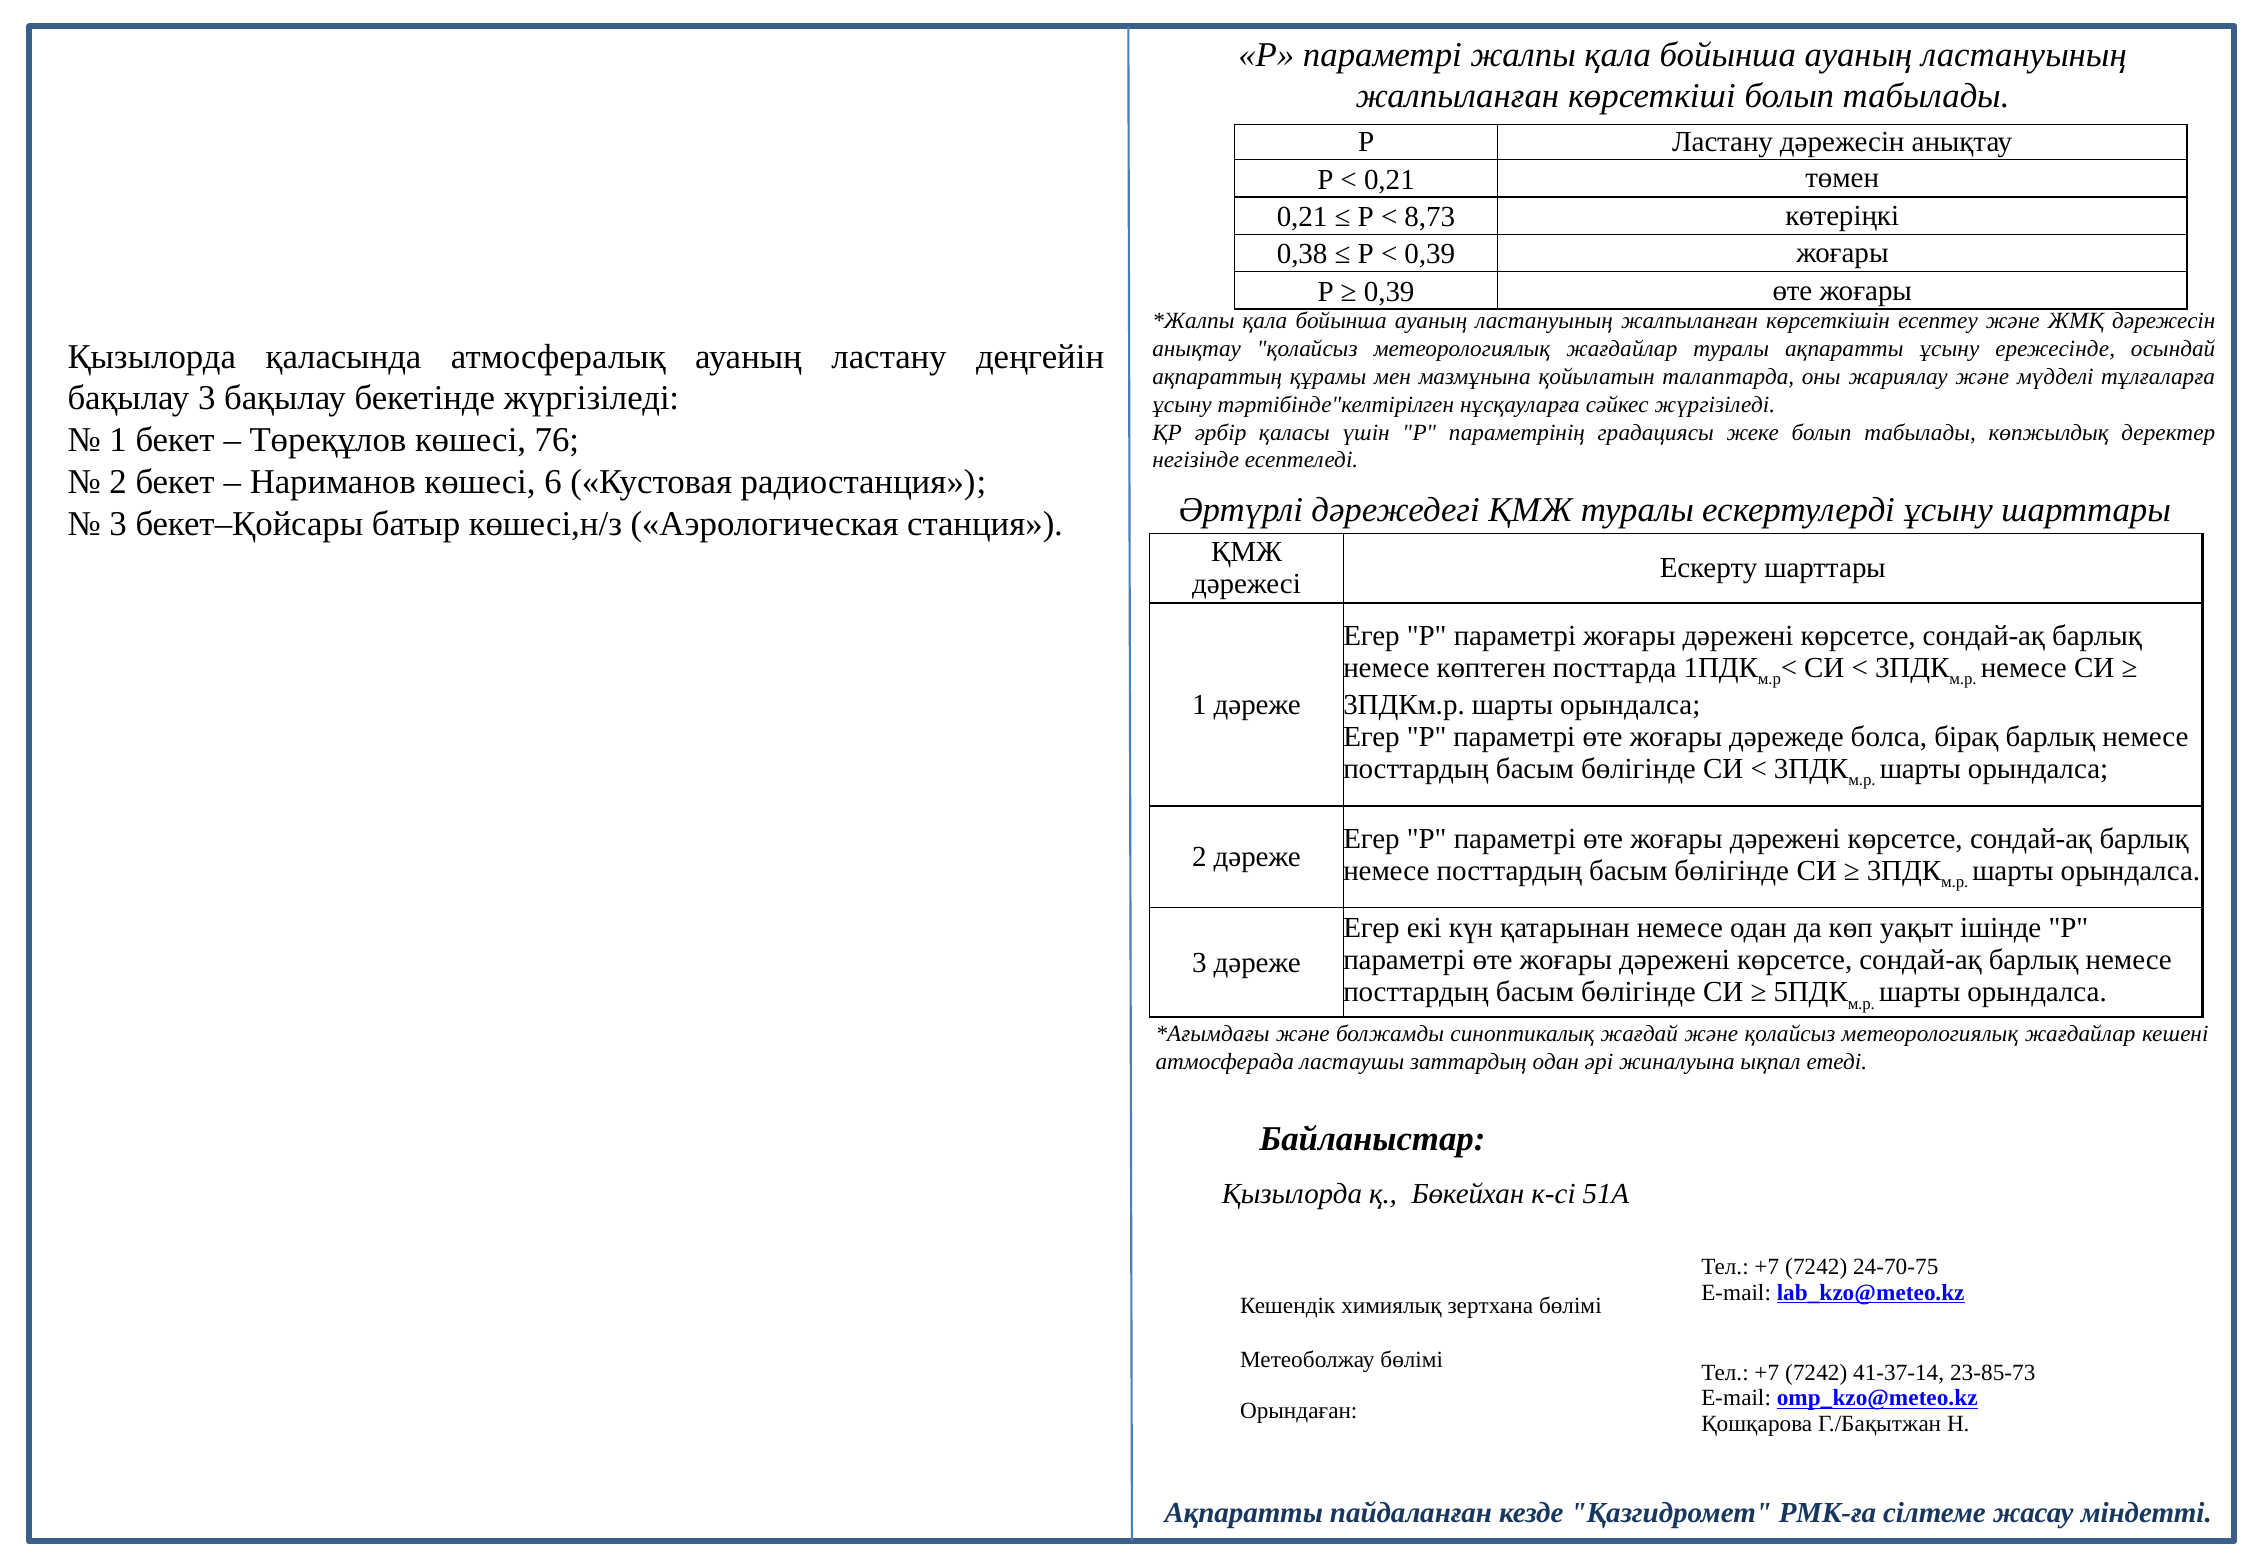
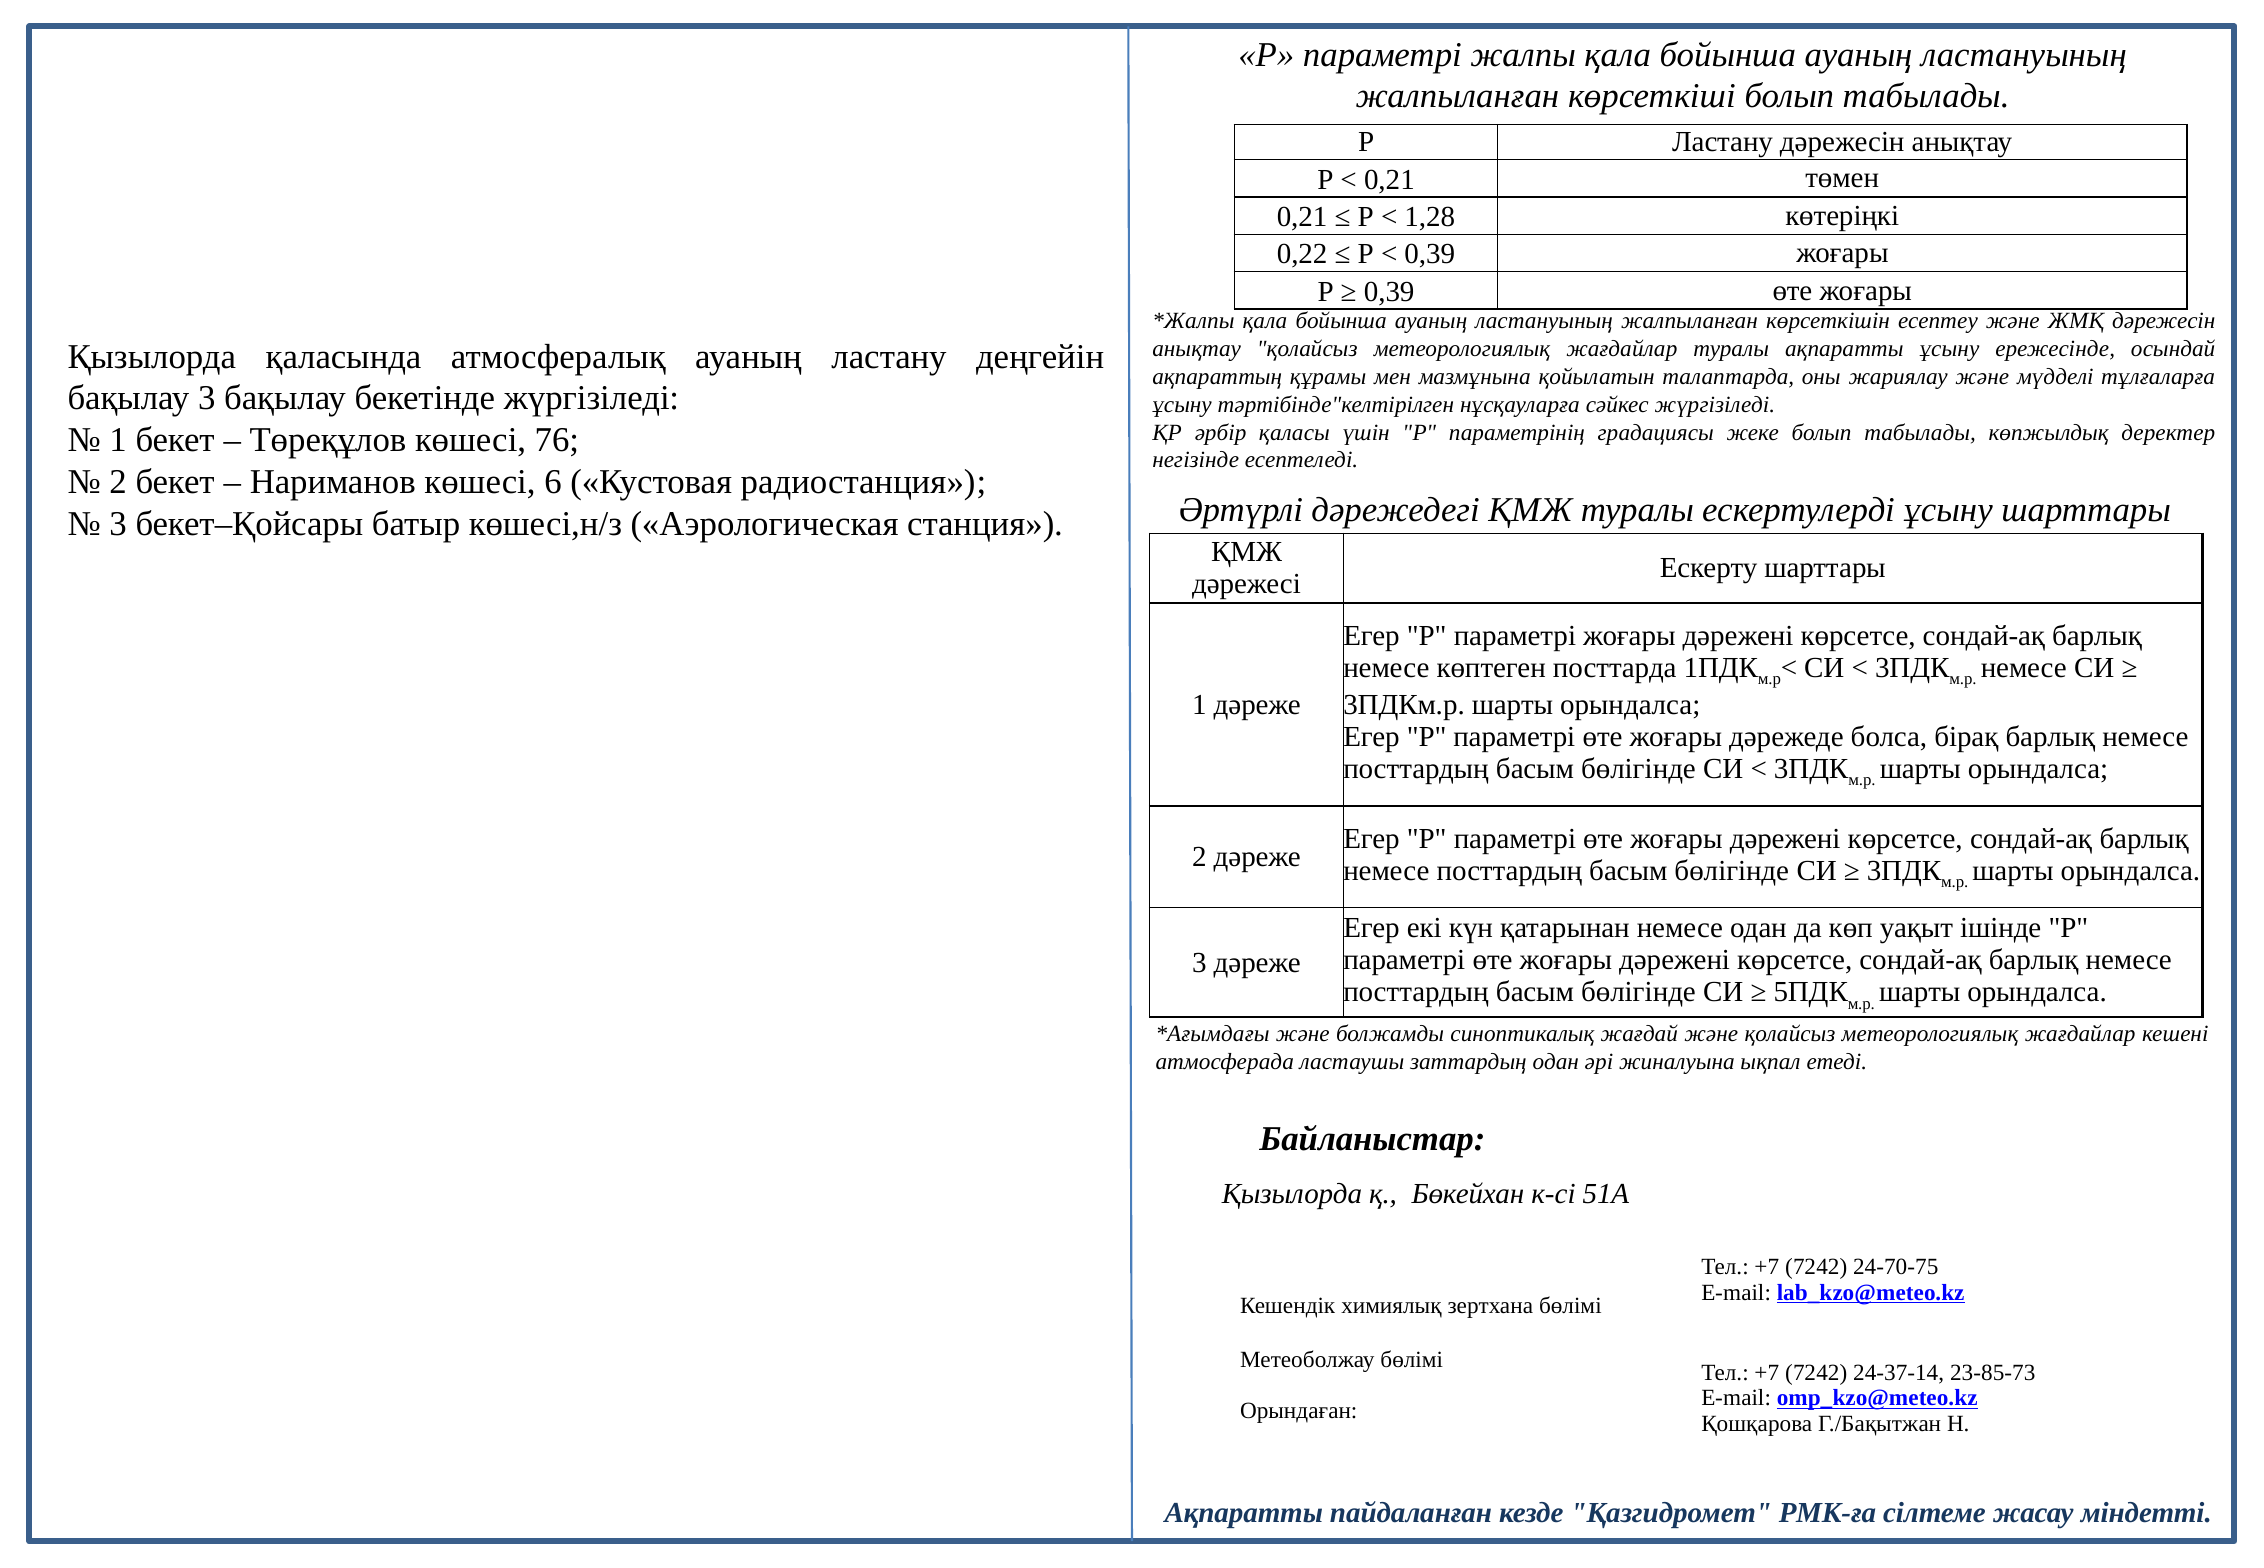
8,73: 8,73 -> 1,28 (1430, 217)
0,38: 0,38 -> 0,22 (1302, 254)
41-37-14: 41-37-14 -> 24-37-14 (1899, 1372)
